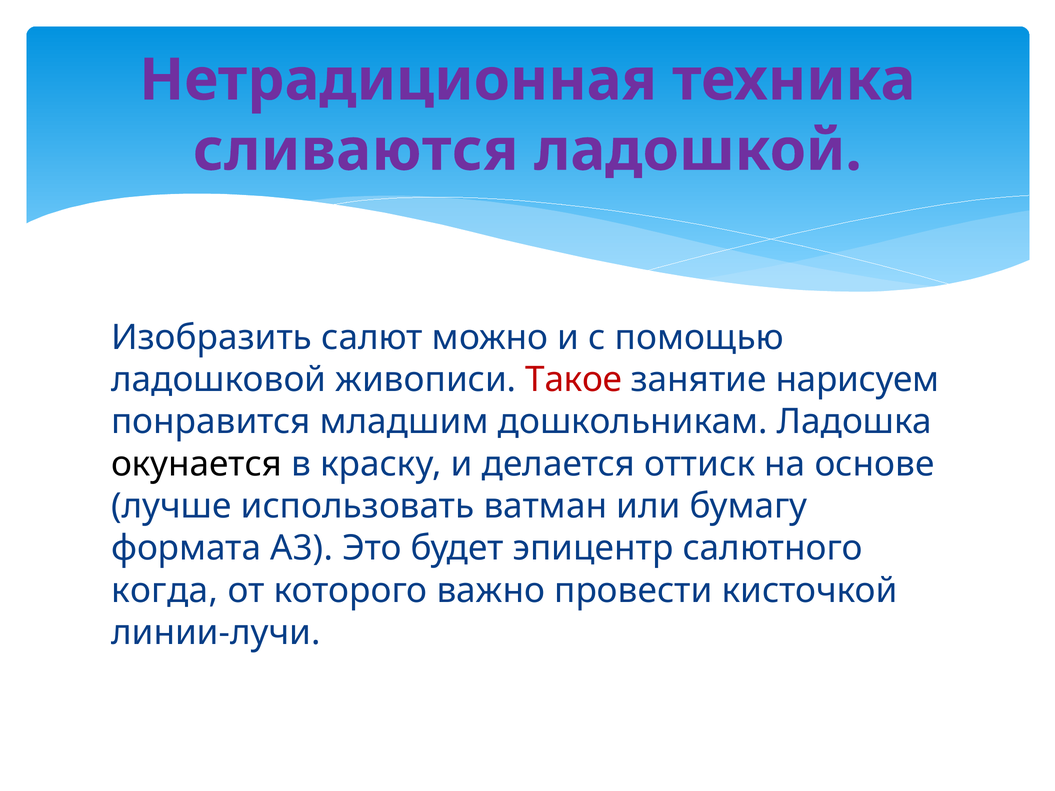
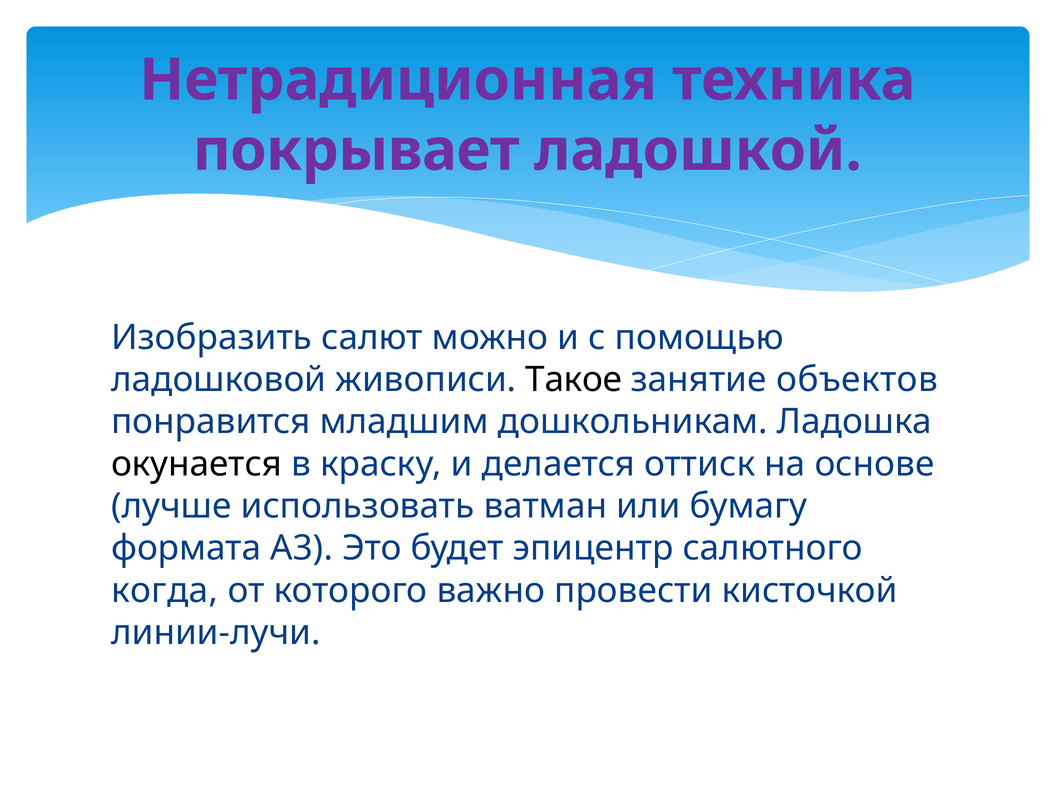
сливаются: сливаются -> покрывает (356, 151)
Такое colour: red -> black (574, 380)
нарисуем: нарисуем -> объектов (857, 380)
